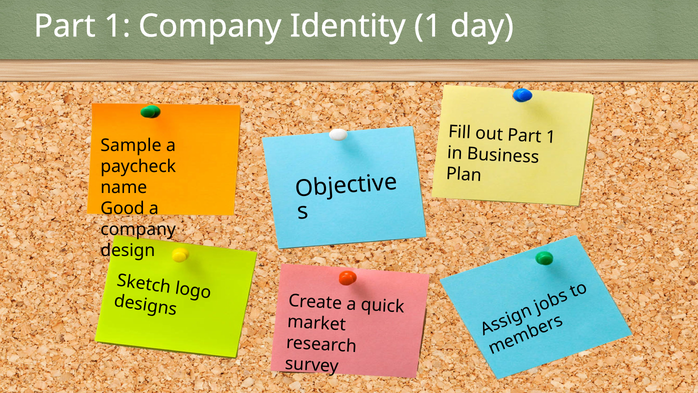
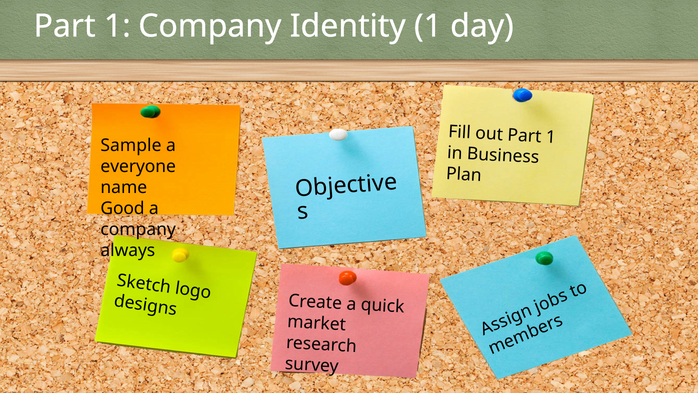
paycheck: paycheck -> everyone (138, 166)
design: design -> always (128, 250)
